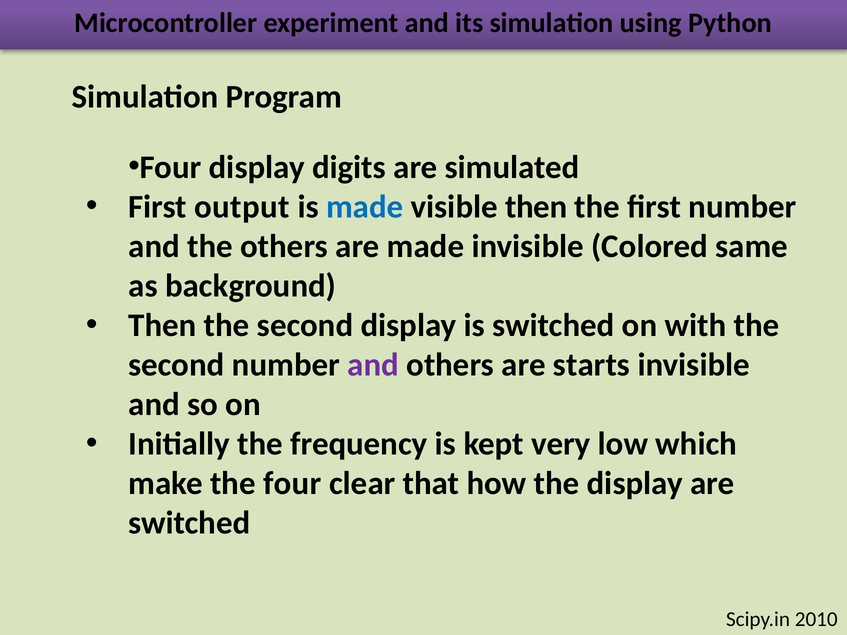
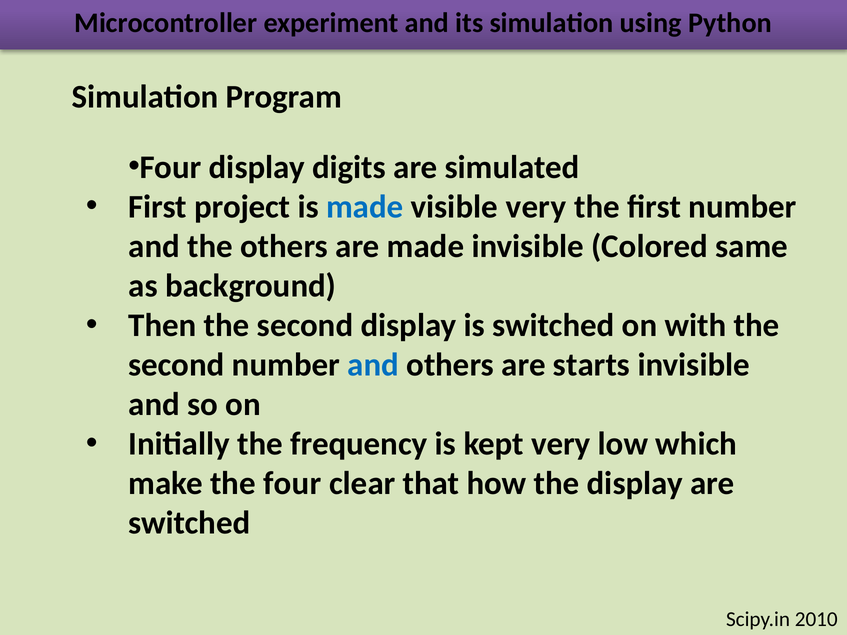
output: output -> project (242, 207)
visible then: then -> very (536, 207)
and colour: purple -> blue (373, 365)
